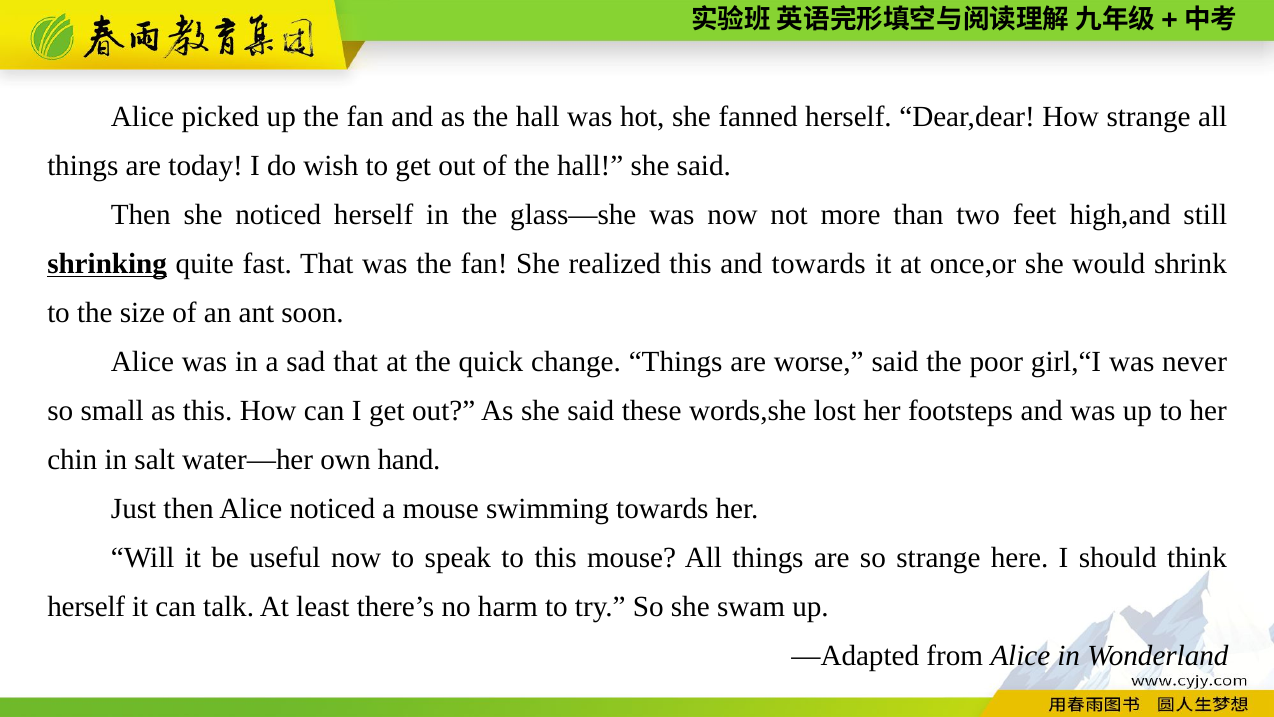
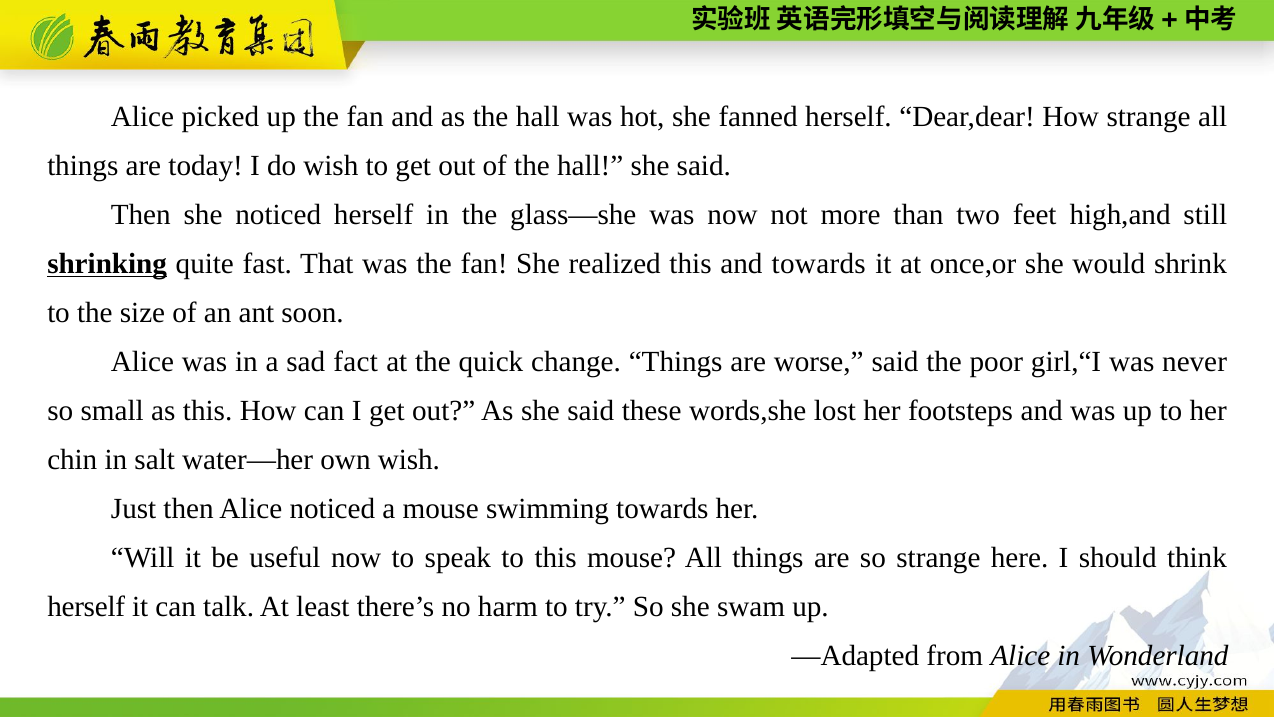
sad that: that -> fact (356, 361)
own hand: hand -> wish (409, 460)
